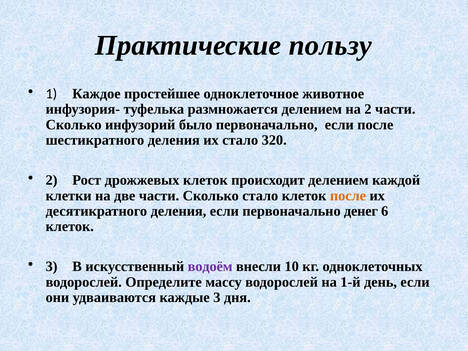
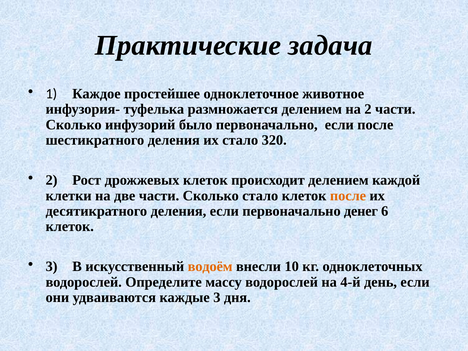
пользу: пользу -> задача (330, 45)
водоём colour: purple -> orange (210, 267)
1-й: 1-й -> 4-й (350, 282)
